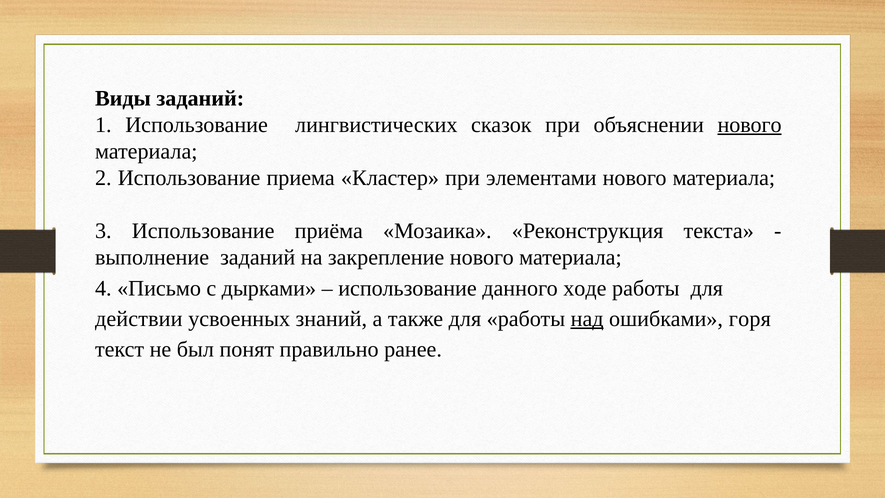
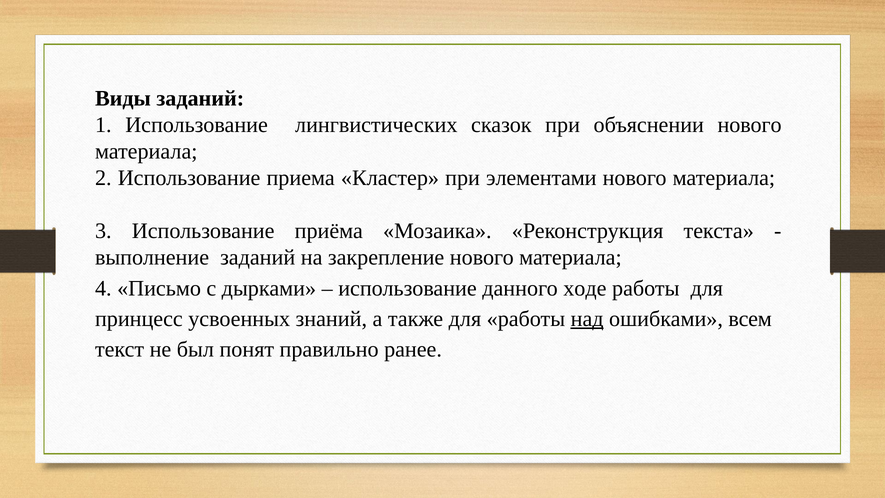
нового underline: present -> none (750, 125)
действии: действии -> принцесс (139, 319)
горя: горя -> всем (750, 319)
